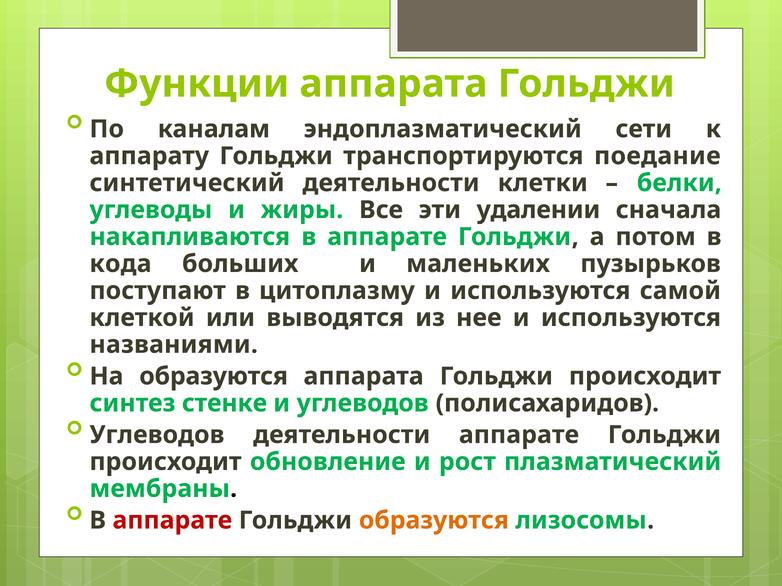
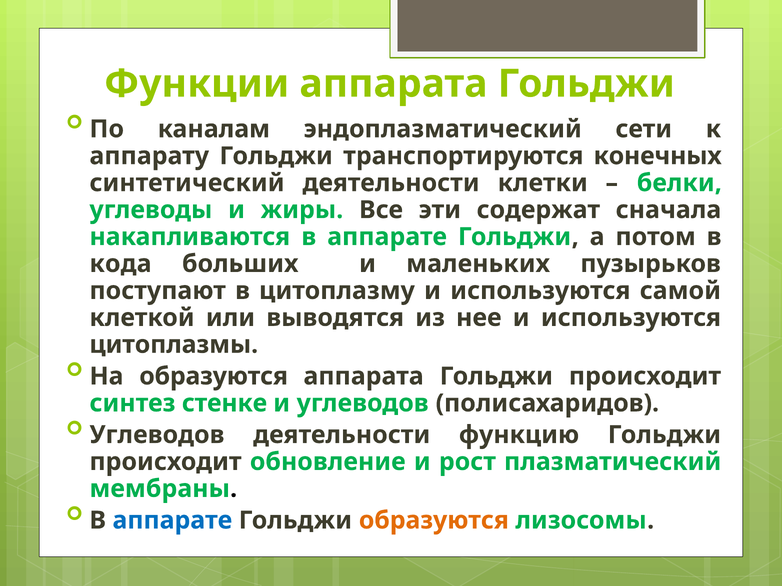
поедание: поедание -> конечных (658, 156)
удалении: удалении -> содержат (538, 210)
названиями: названиями -> цитоплазмы (174, 345)
деятельности аппарате: аппарате -> функцию (519, 435)
аппарате colour: red -> blue (172, 521)
